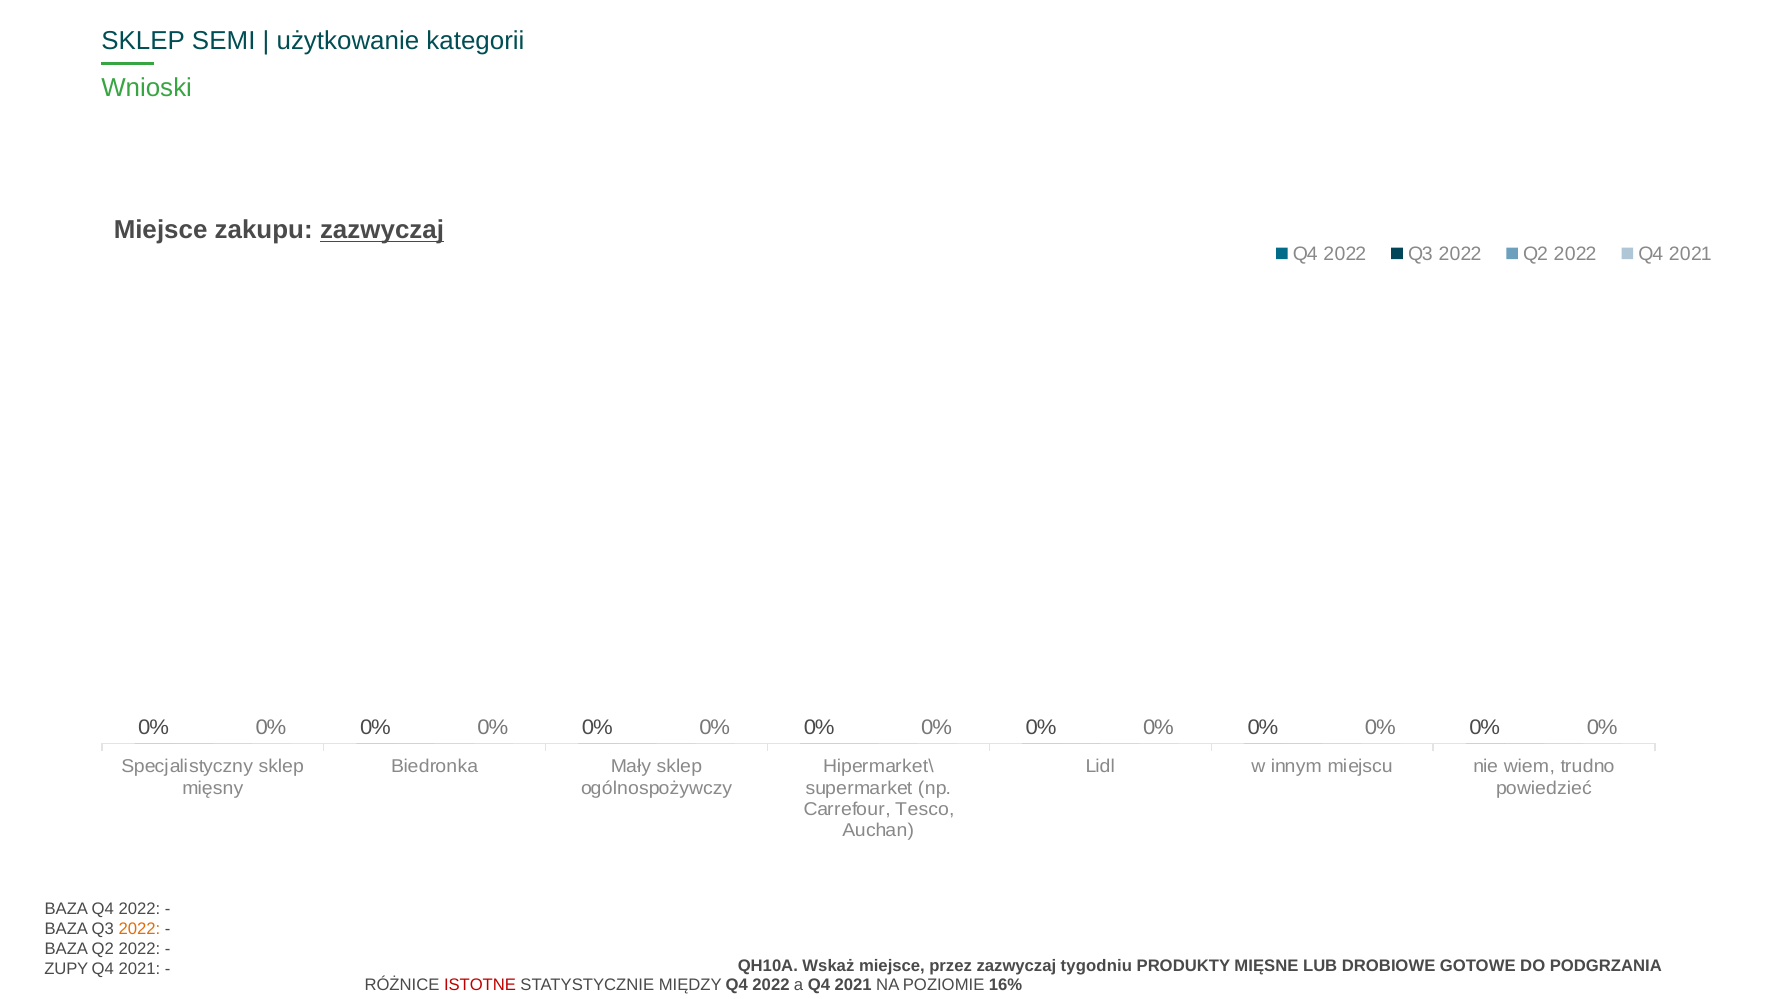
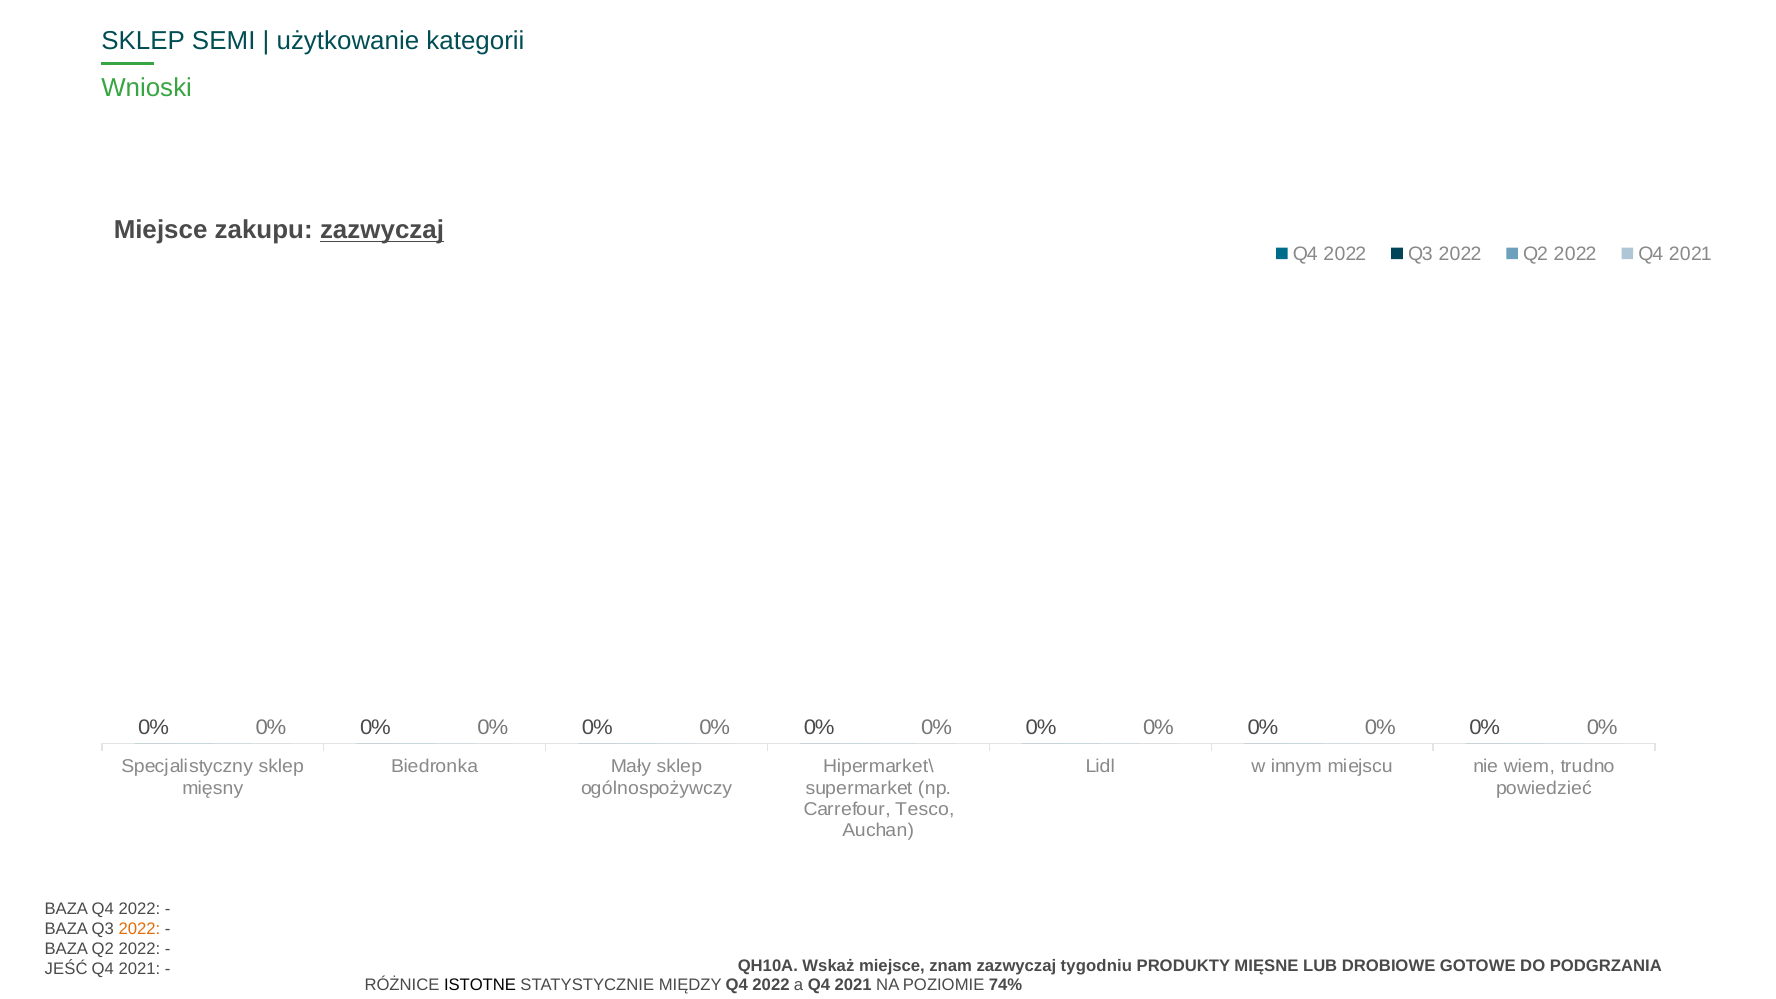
przez: przez -> znam (951, 966)
ZUPY: ZUPY -> JEŚĆ (66, 969)
ISTOTNE colour: red -> black (480, 985)
16%: 16% -> 74% (1006, 985)
